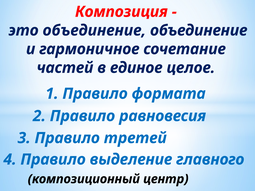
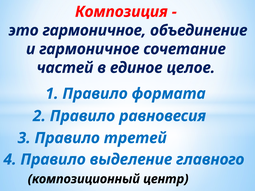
это объединение: объединение -> гармоничное (94, 30)
